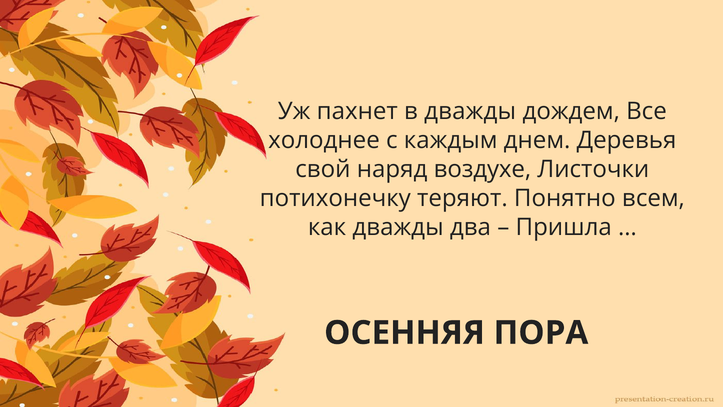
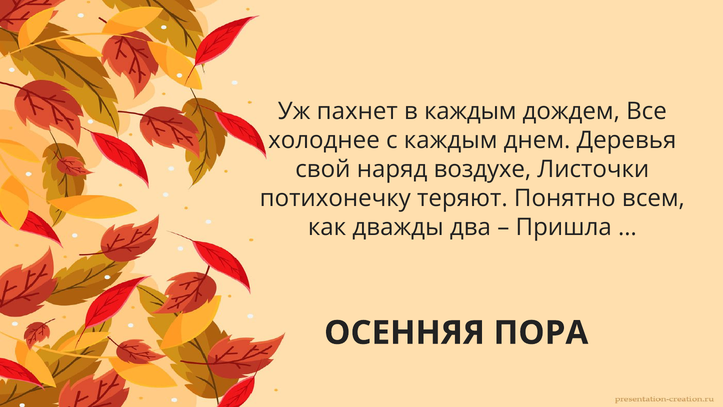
в дважды: дважды -> каждым (470, 111)
